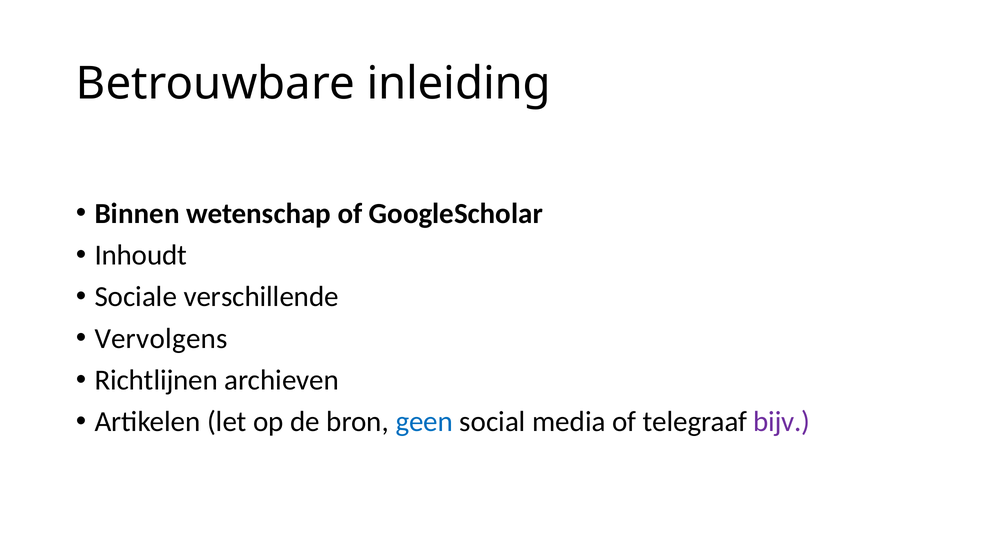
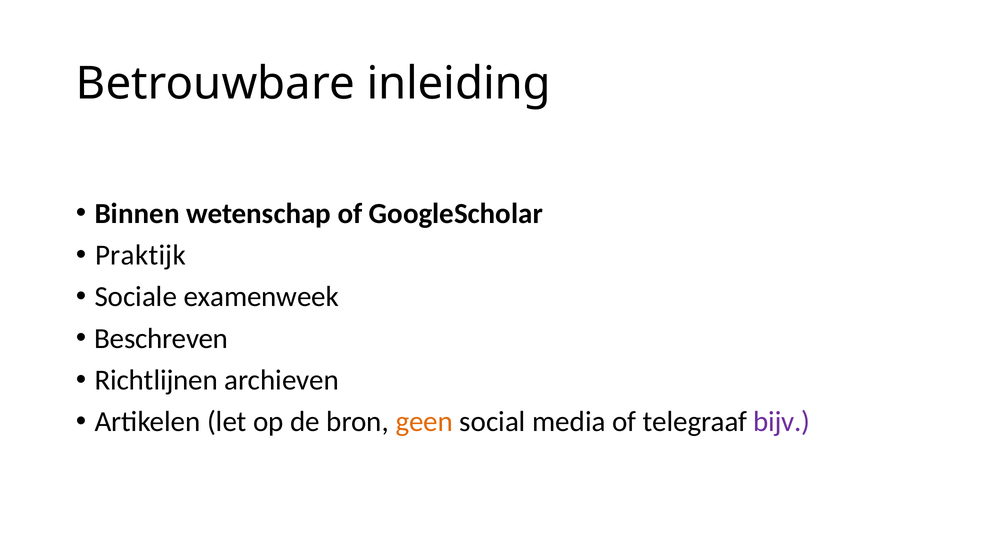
Inhoudt: Inhoudt -> Praktijk (141, 255)
verschillende: verschillende -> examenweek (261, 297)
Vervolgens: Vervolgens -> Beschreven (161, 339)
geen colour: blue -> orange (424, 422)
